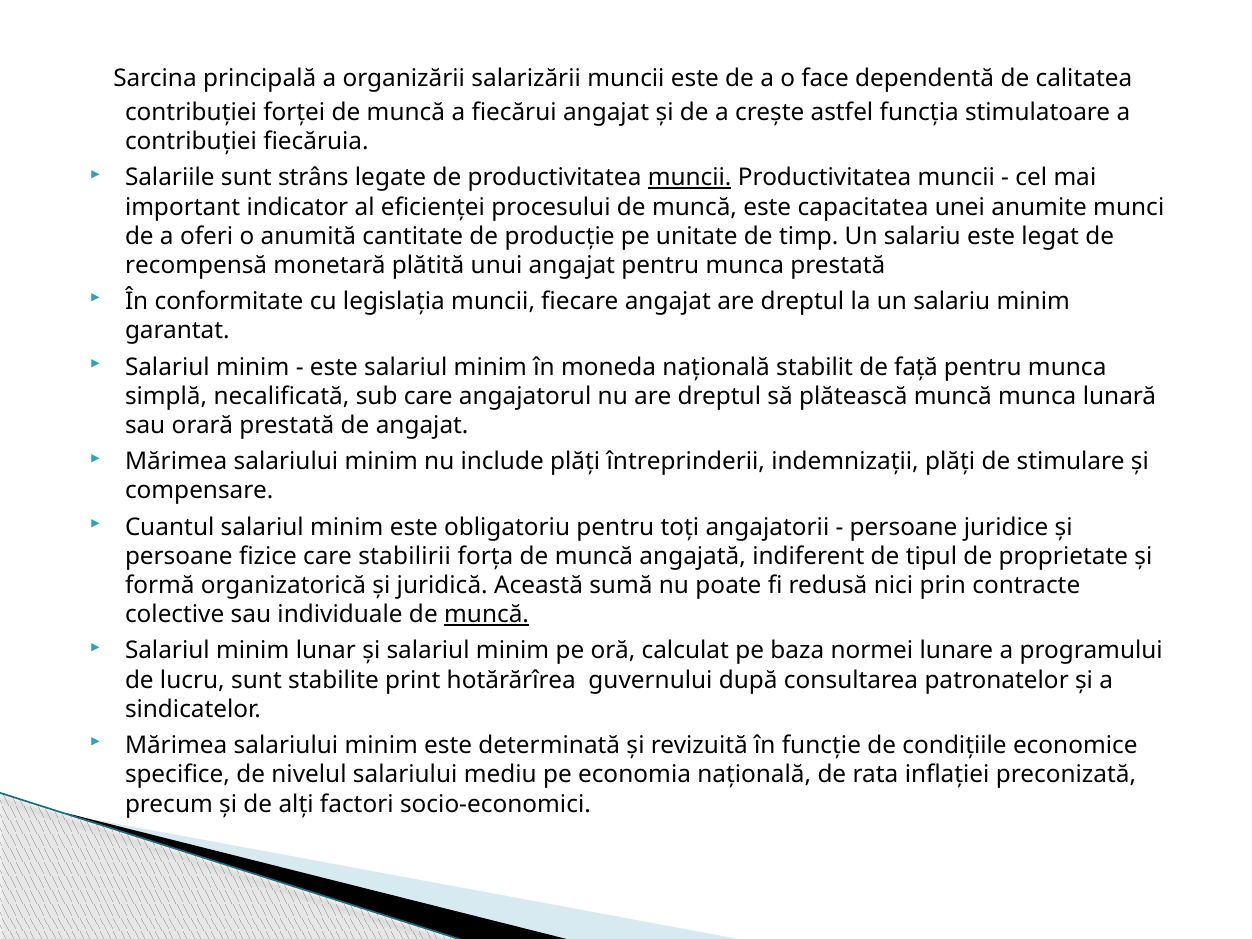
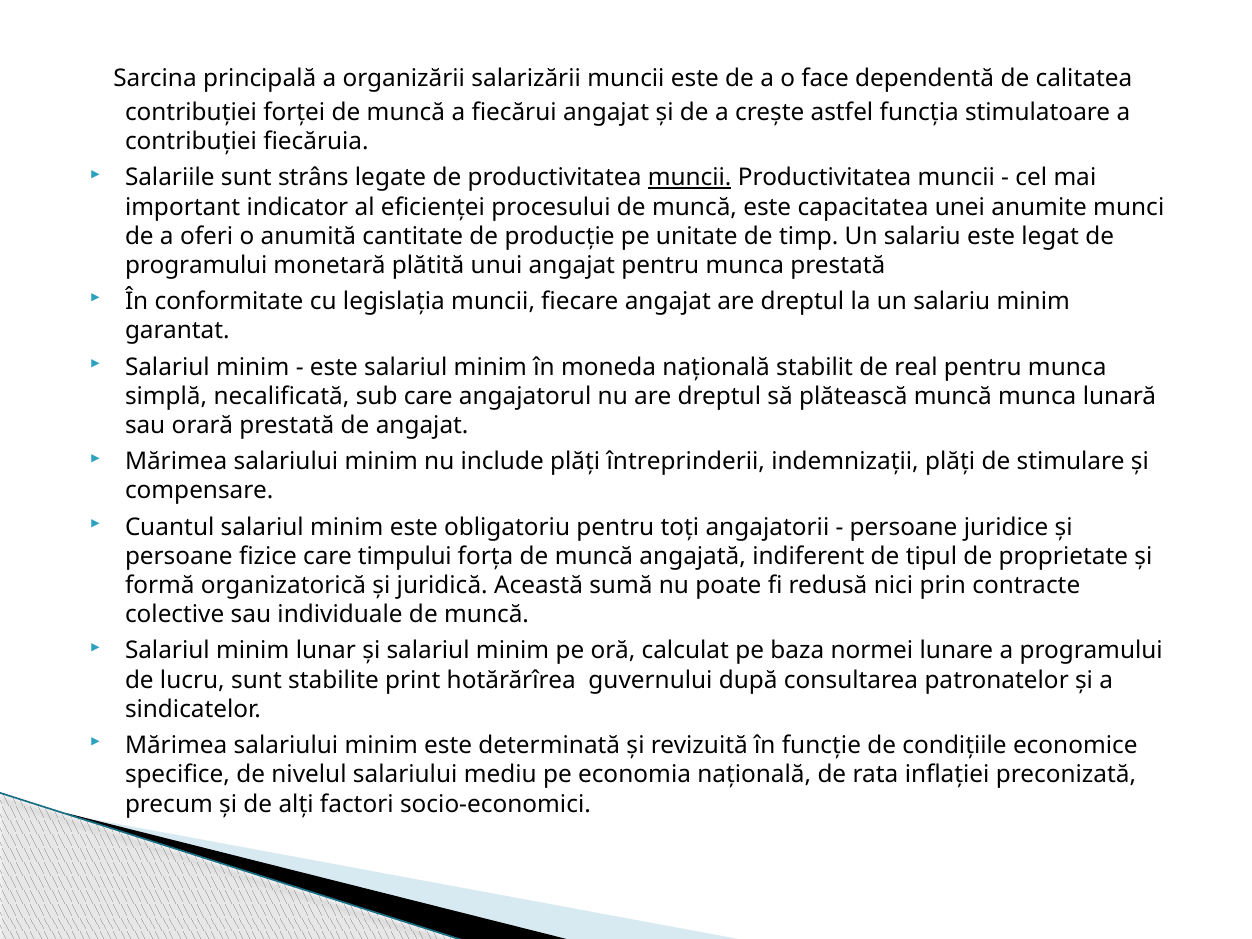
recompensă: recompensă -> programului (196, 265)
față: față -> real (916, 367)
stabilirii: stabilirii -> timpului (405, 556)
muncă underline: present -> none (487, 615)
